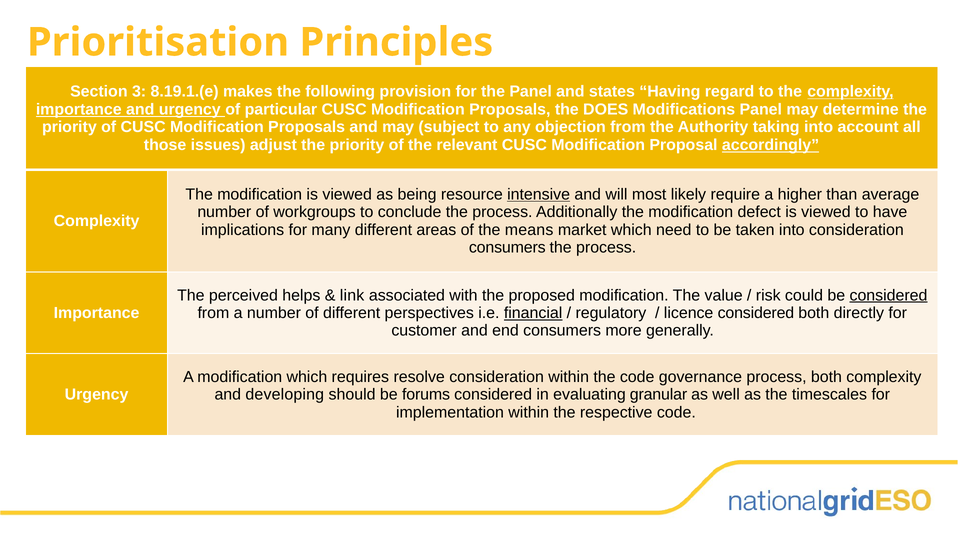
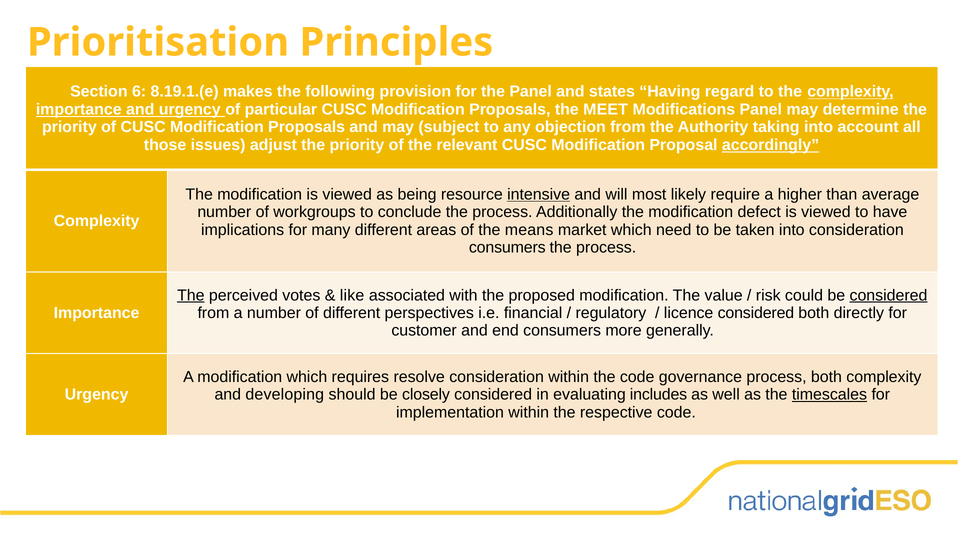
3: 3 -> 6 (139, 92)
DOES: DOES -> MEET (606, 109)
The underline: none -> present (191, 295)
helps: helps -> votes (301, 295)
link: link -> like (352, 295)
financial underline: present -> none (533, 313)
forums: forums -> closely (426, 395)
granular: granular -> includes (658, 395)
timescales underline: none -> present (829, 395)
